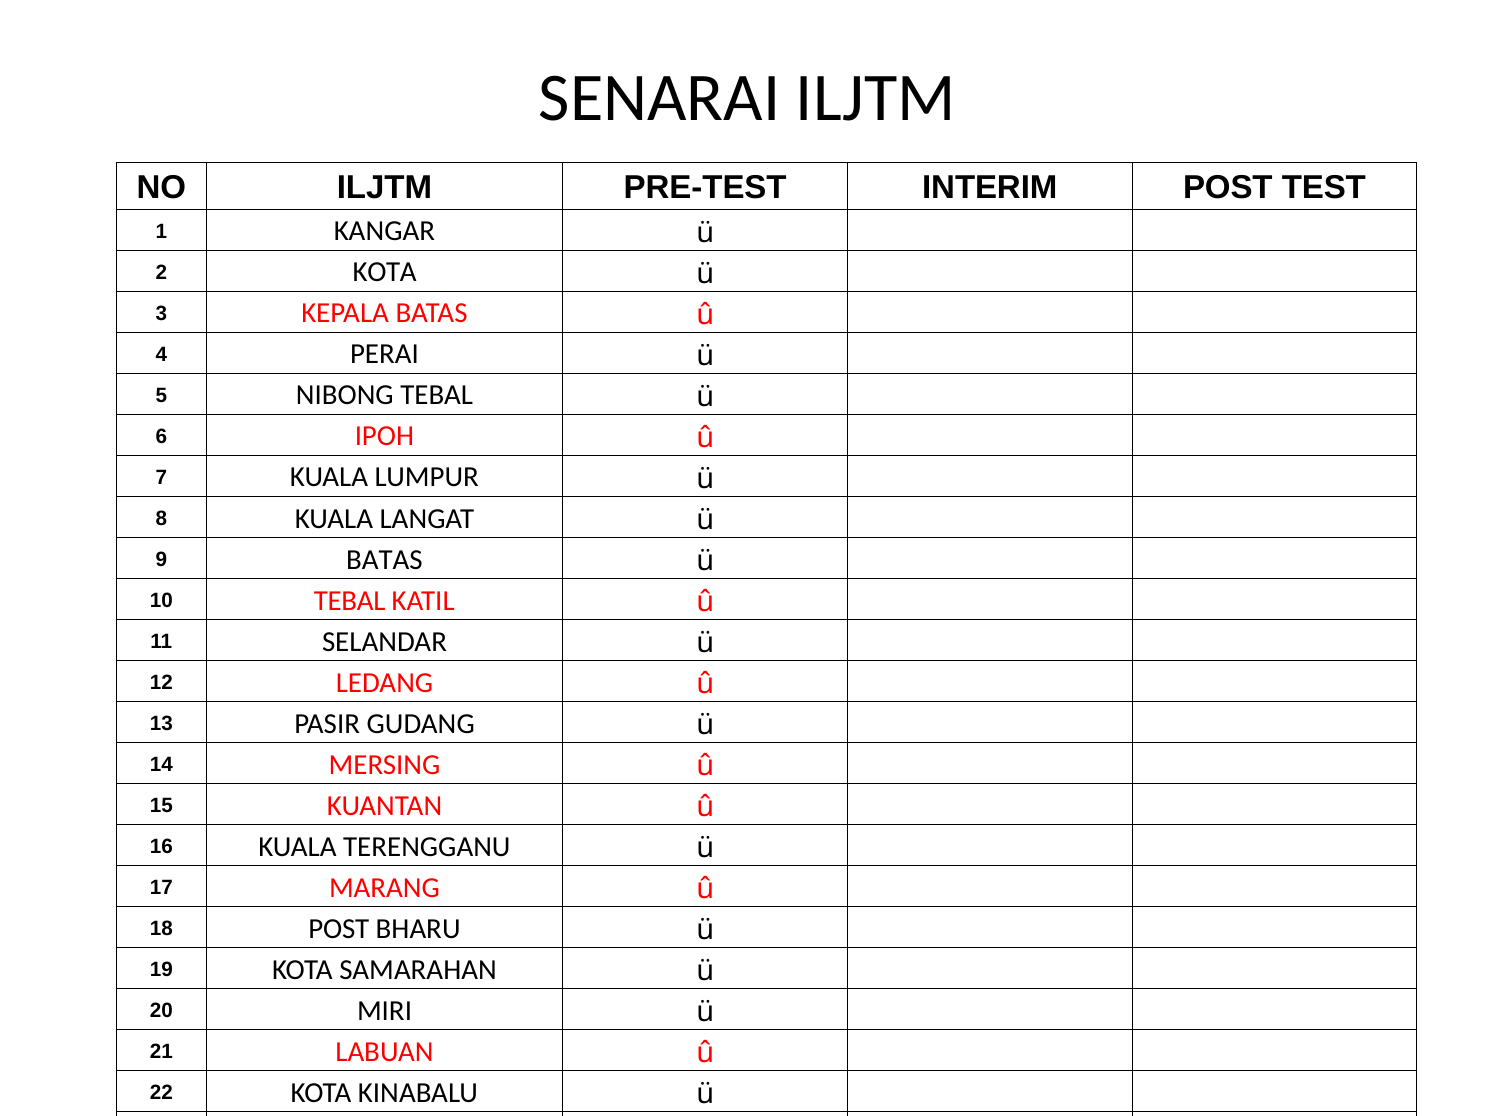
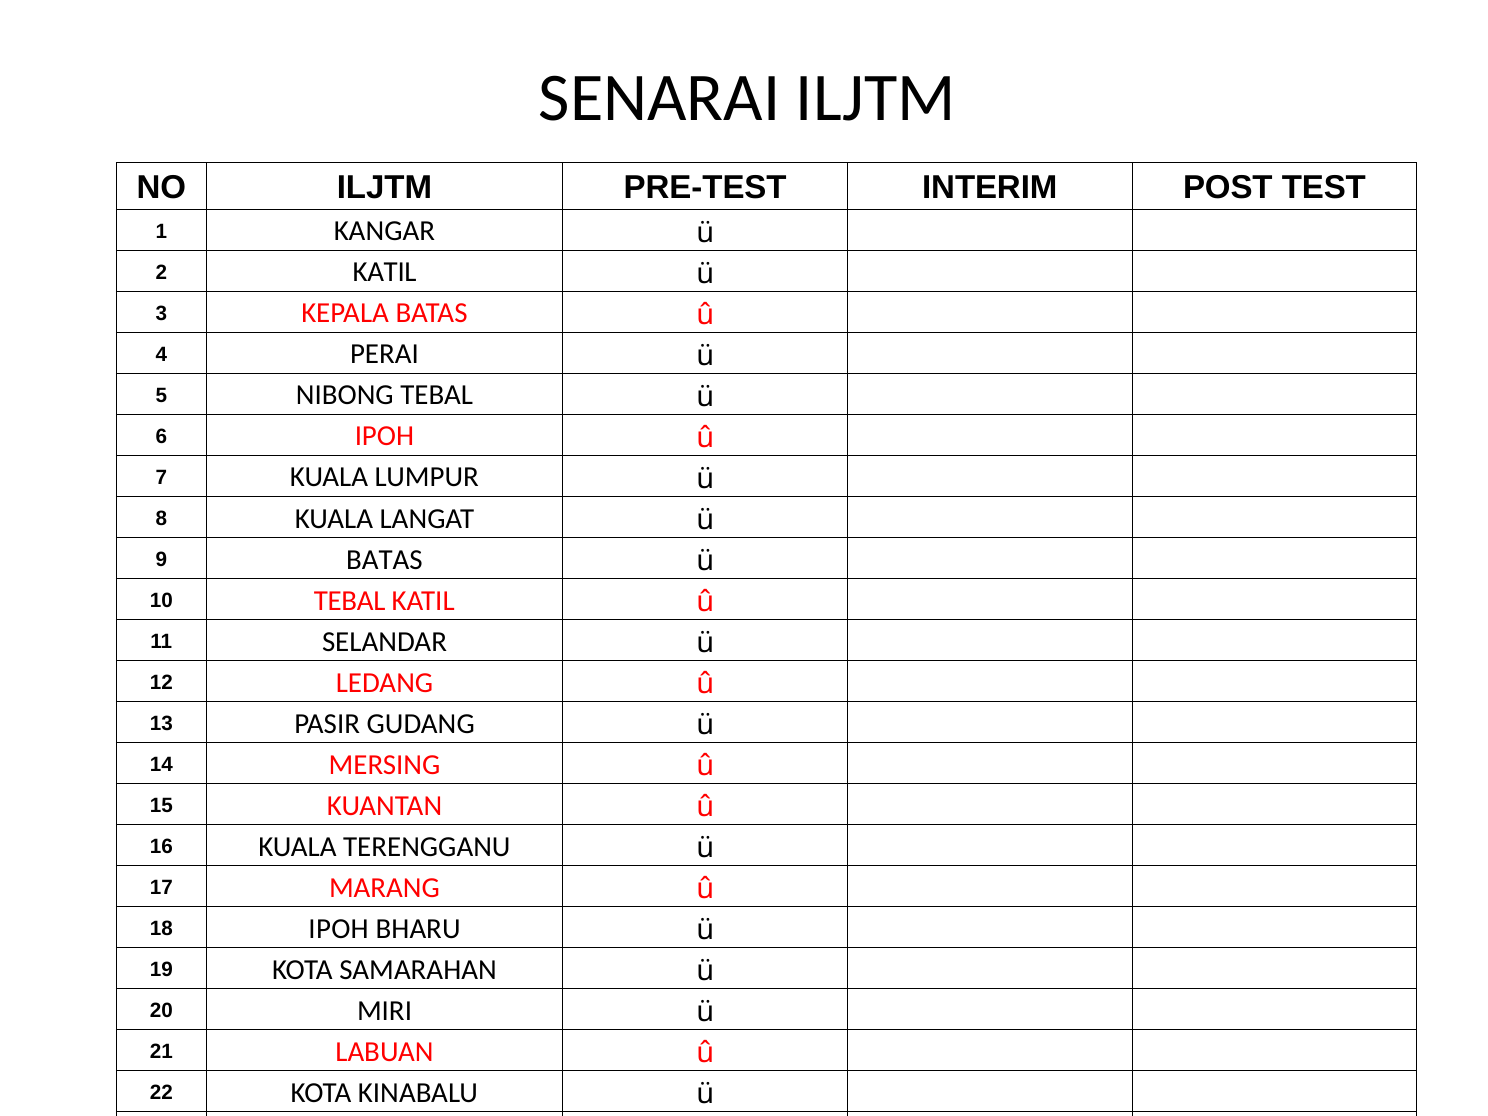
2 KOTA: KOTA -> KATIL (385, 272)
18 POST: POST -> IPOH (339, 929)
